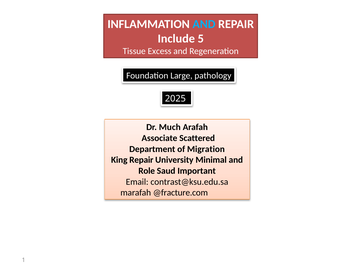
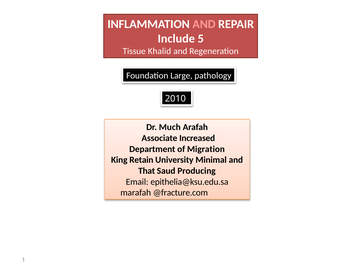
AND colour: light blue -> pink (204, 24)
Excess: Excess -> Khalid (159, 51)
2025: 2025 -> 2010 (175, 99)
Scattered: Scattered -> Increased (197, 138)
King Repair: Repair -> Retain (141, 160)
Role: Role -> That (147, 171)
Important: Important -> Producing (197, 171)
contrast@ksu.edu.sa: contrast@ksu.edu.sa -> epithelia@ksu.edu.sa (189, 182)
